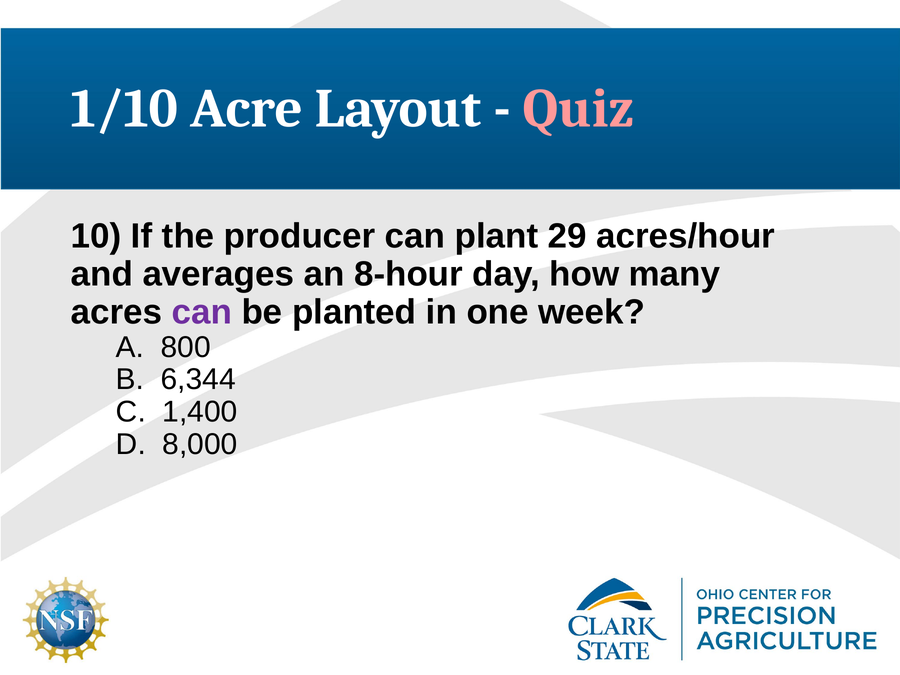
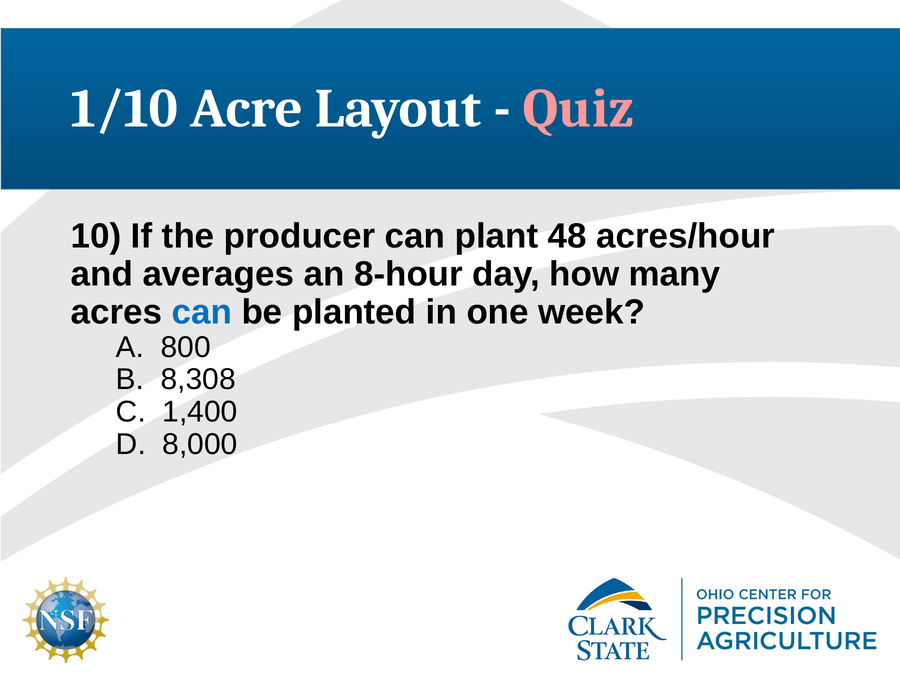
29: 29 -> 48 (567, 236)
can colour: purple -> blue (202, 312)
6,344: 6,344 -> 8,308 (198, 380)
